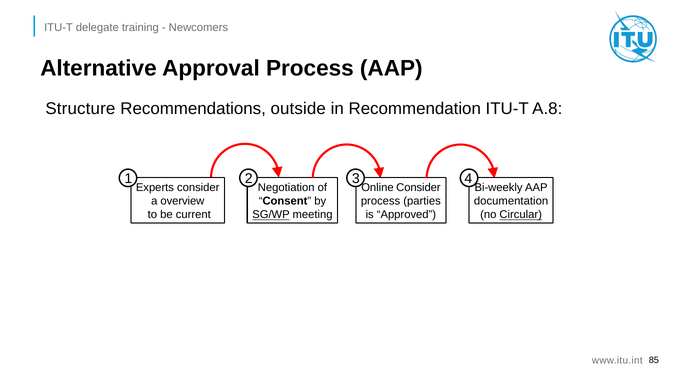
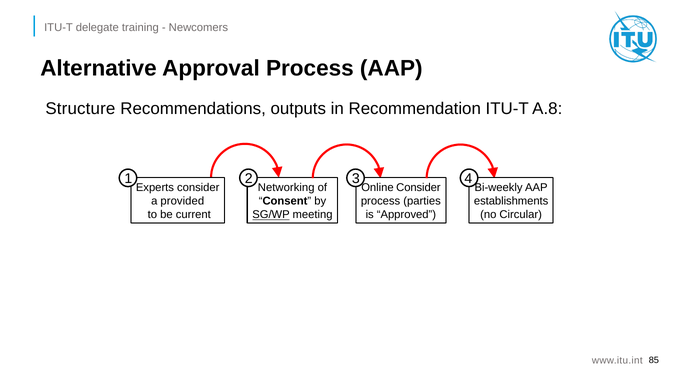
outside: outside -> outputs (298, 109)
Negotiation: Negotiation -> Networking (286, 188)
overview: overview -> provided (182, 201)
documentation: documentation -> establishments (511, 201)
Circular underline: present -> none (521, 215)
